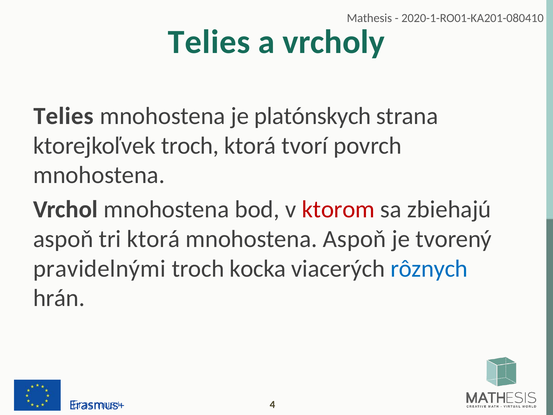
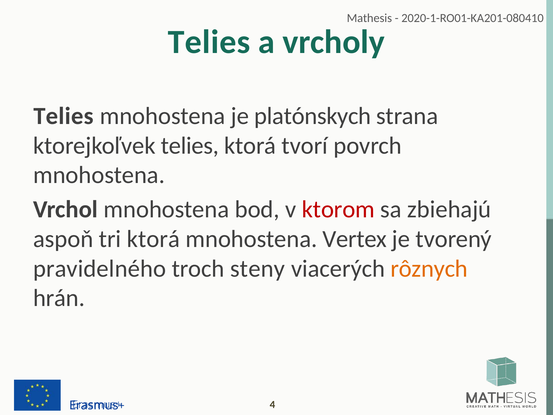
ktorejkoľvek troch: troch -> telies (190, 145)
mnohostena Aspoň: Aspoň -> Vertex (355, 239)
pravidelnými: pravidelnými -> pravidelného (100, 268)
kocka: kocka -> steny (258, 268)
rôznych colour: blue -> orange (429, 268)
